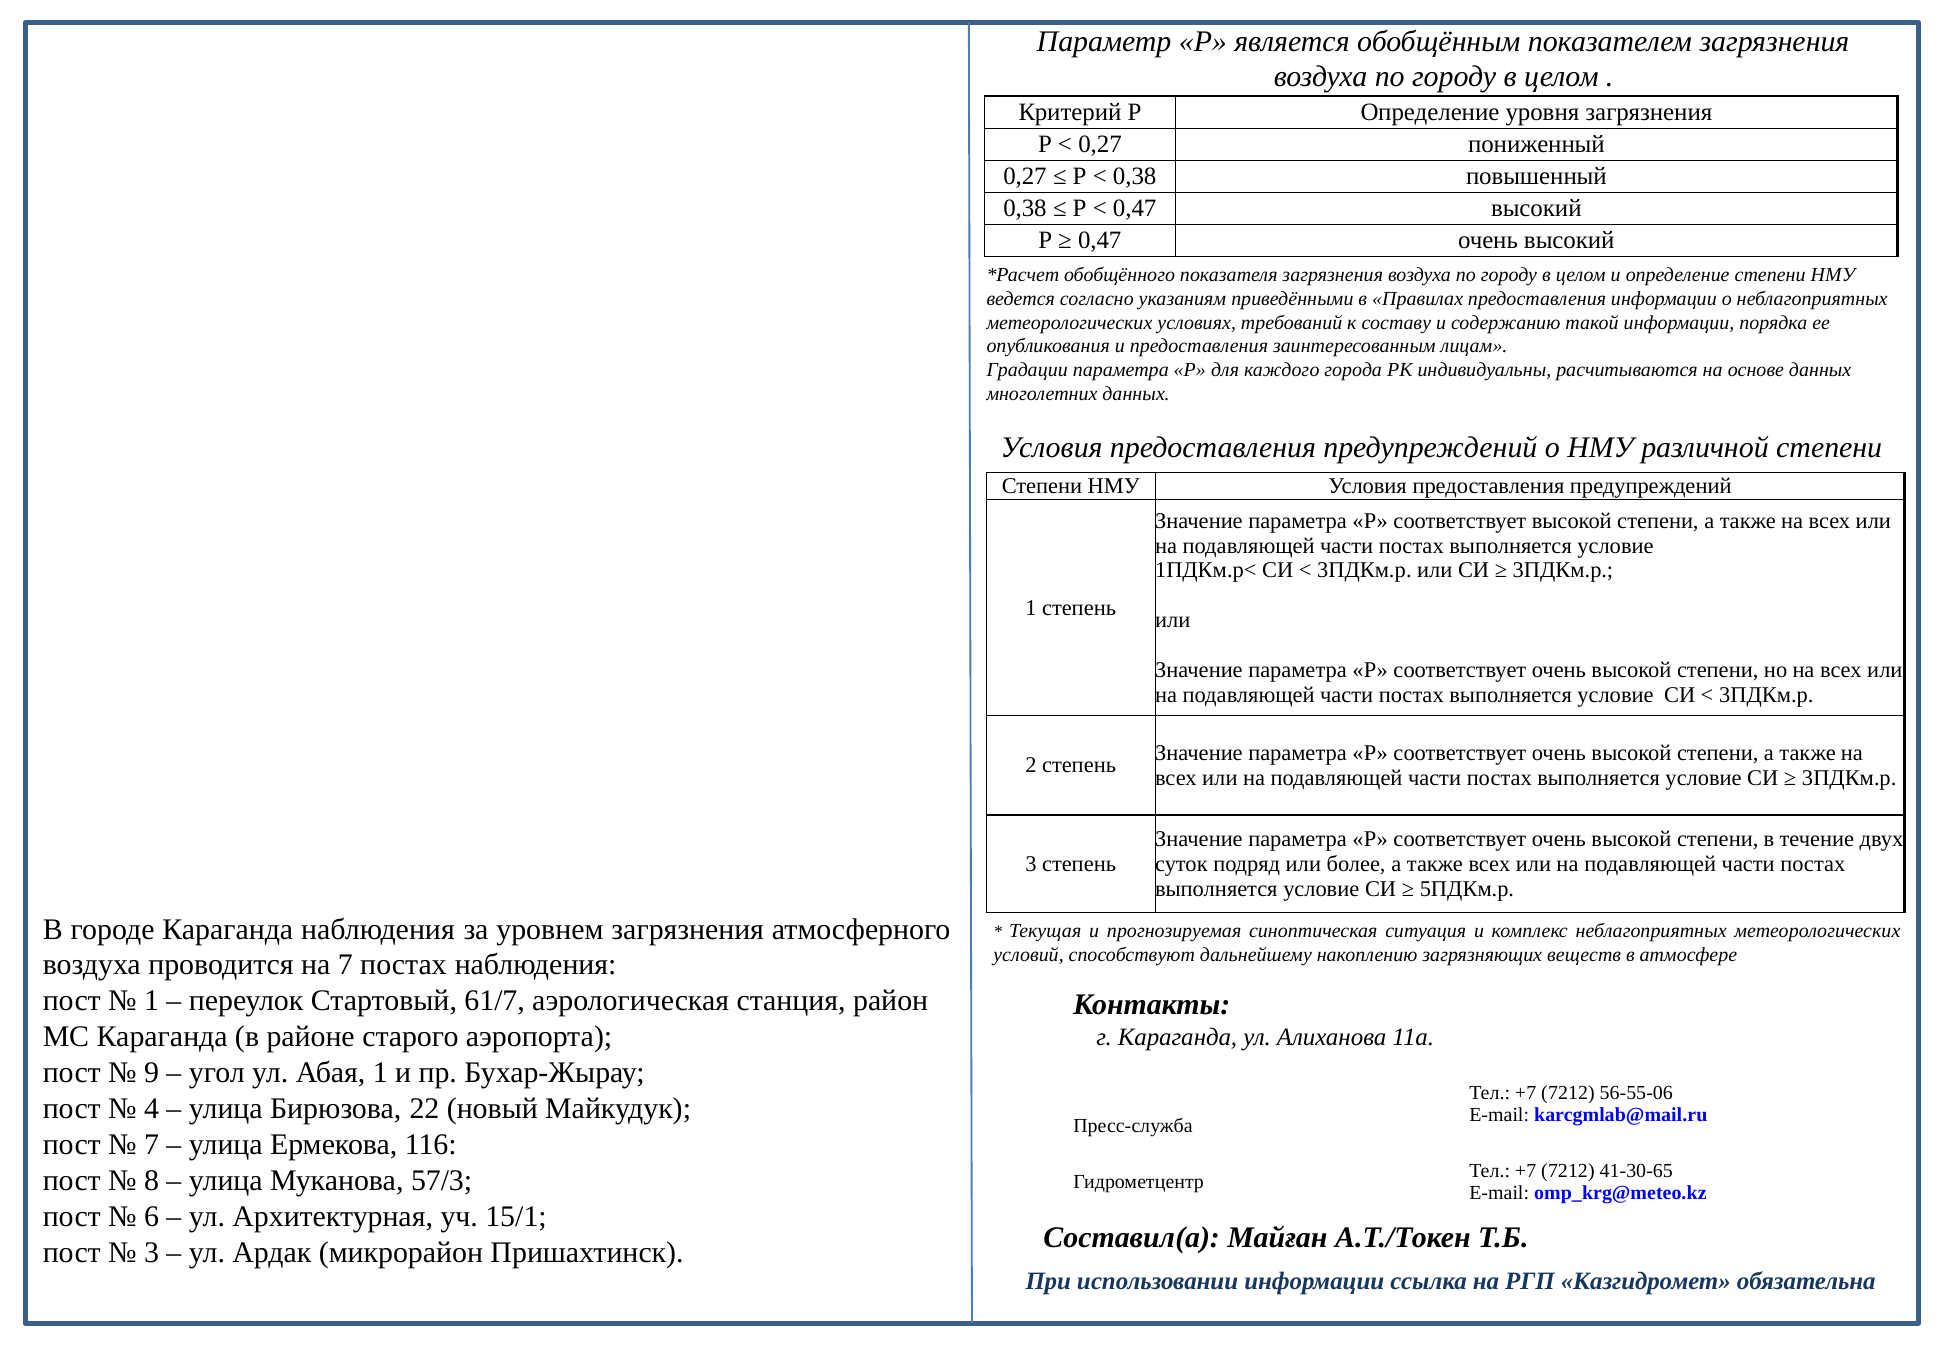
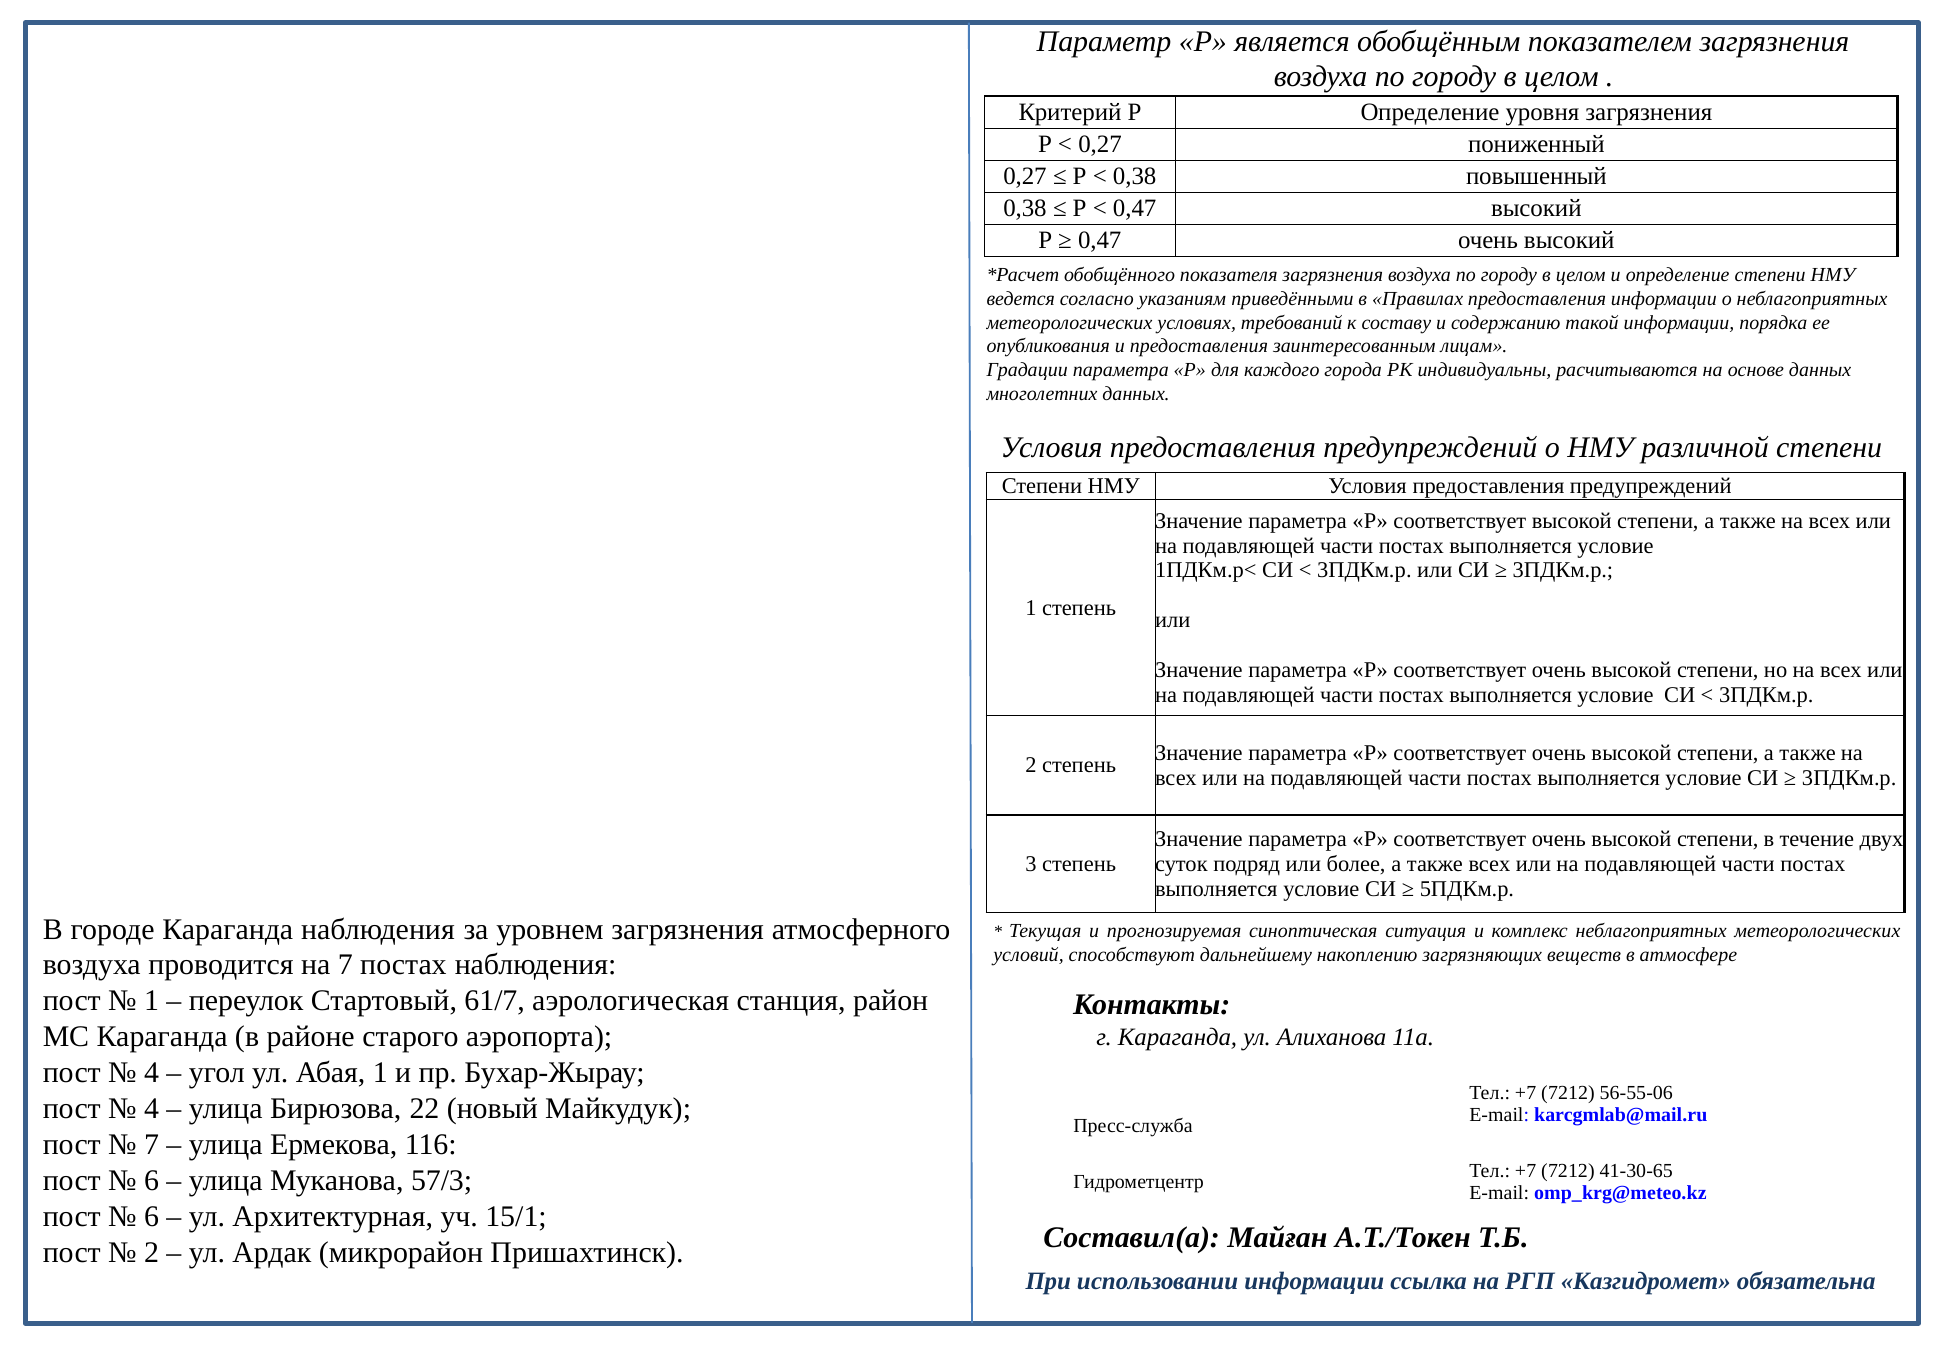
9: 9 -> 4 (152, 1073)
8: 8 -> 6 (152, 1180)
3: 3 -> 2 (152, 1252)
